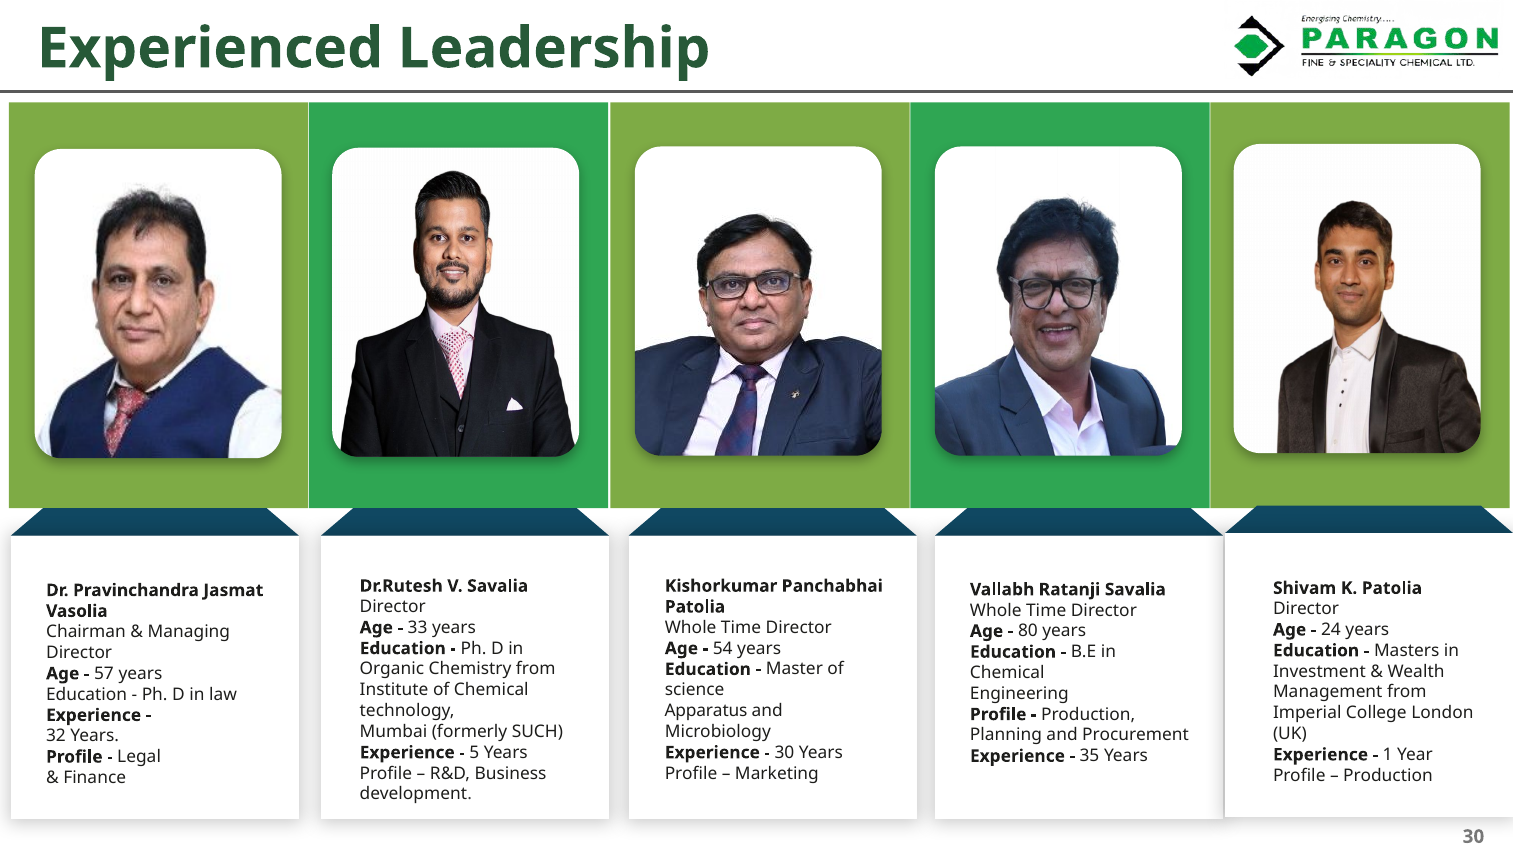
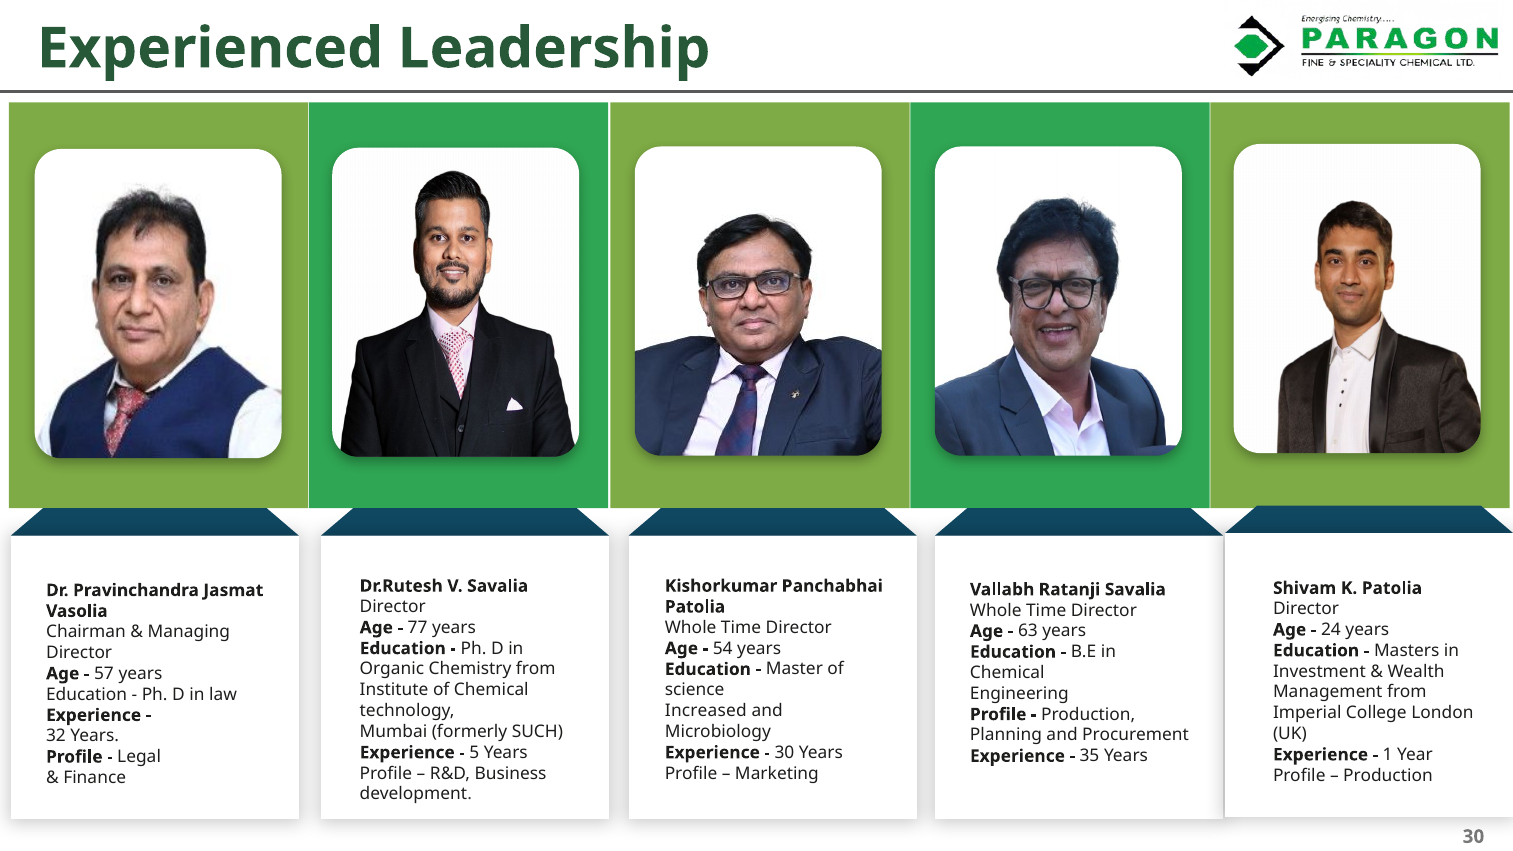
33: 33 -> 77 (418, 628)
80: 80 -> 63 (1028, 631)
Apparatus: Apparatus -> Increased (706, 711)
